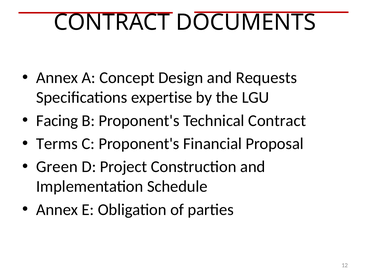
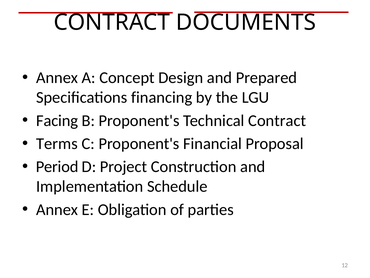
Requests: Requests -> Prepared (266, 78)
expertise: expertise -> financing (162, 97)
Green: Green -> Period (57, 166)
